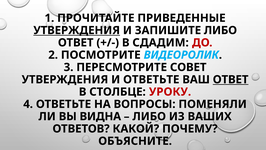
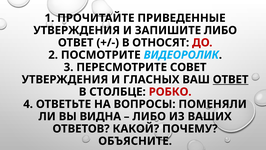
УТВЕРЖДЕНИЯ underline: present -> none (77, 30)
СДАДИМ: СДАДИМ -> ОТНОСЯТ (161, 43)
И ОТВЕТЬТЕ: ОТВЕТЬТЕ -> ГЛАСНЫХ (151, 79)
УРОКУ: УРОКУ -> РОБКО (170, 92)
